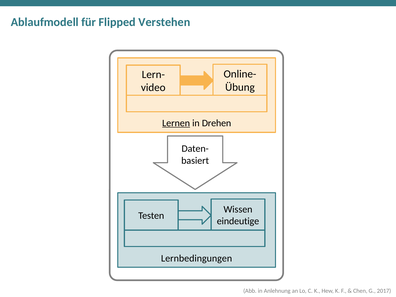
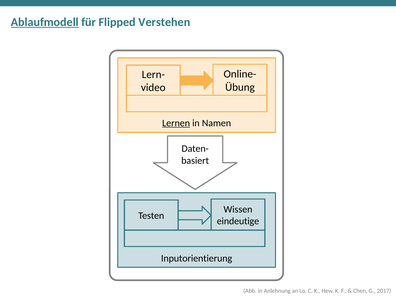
Ablaufmodell underline: none -> present (45, 22)
Drehen: Drehen -> Namen (216, 123)
Lernbedingungen: Lernbedingungen -> Inputorientierung (197, 258)
